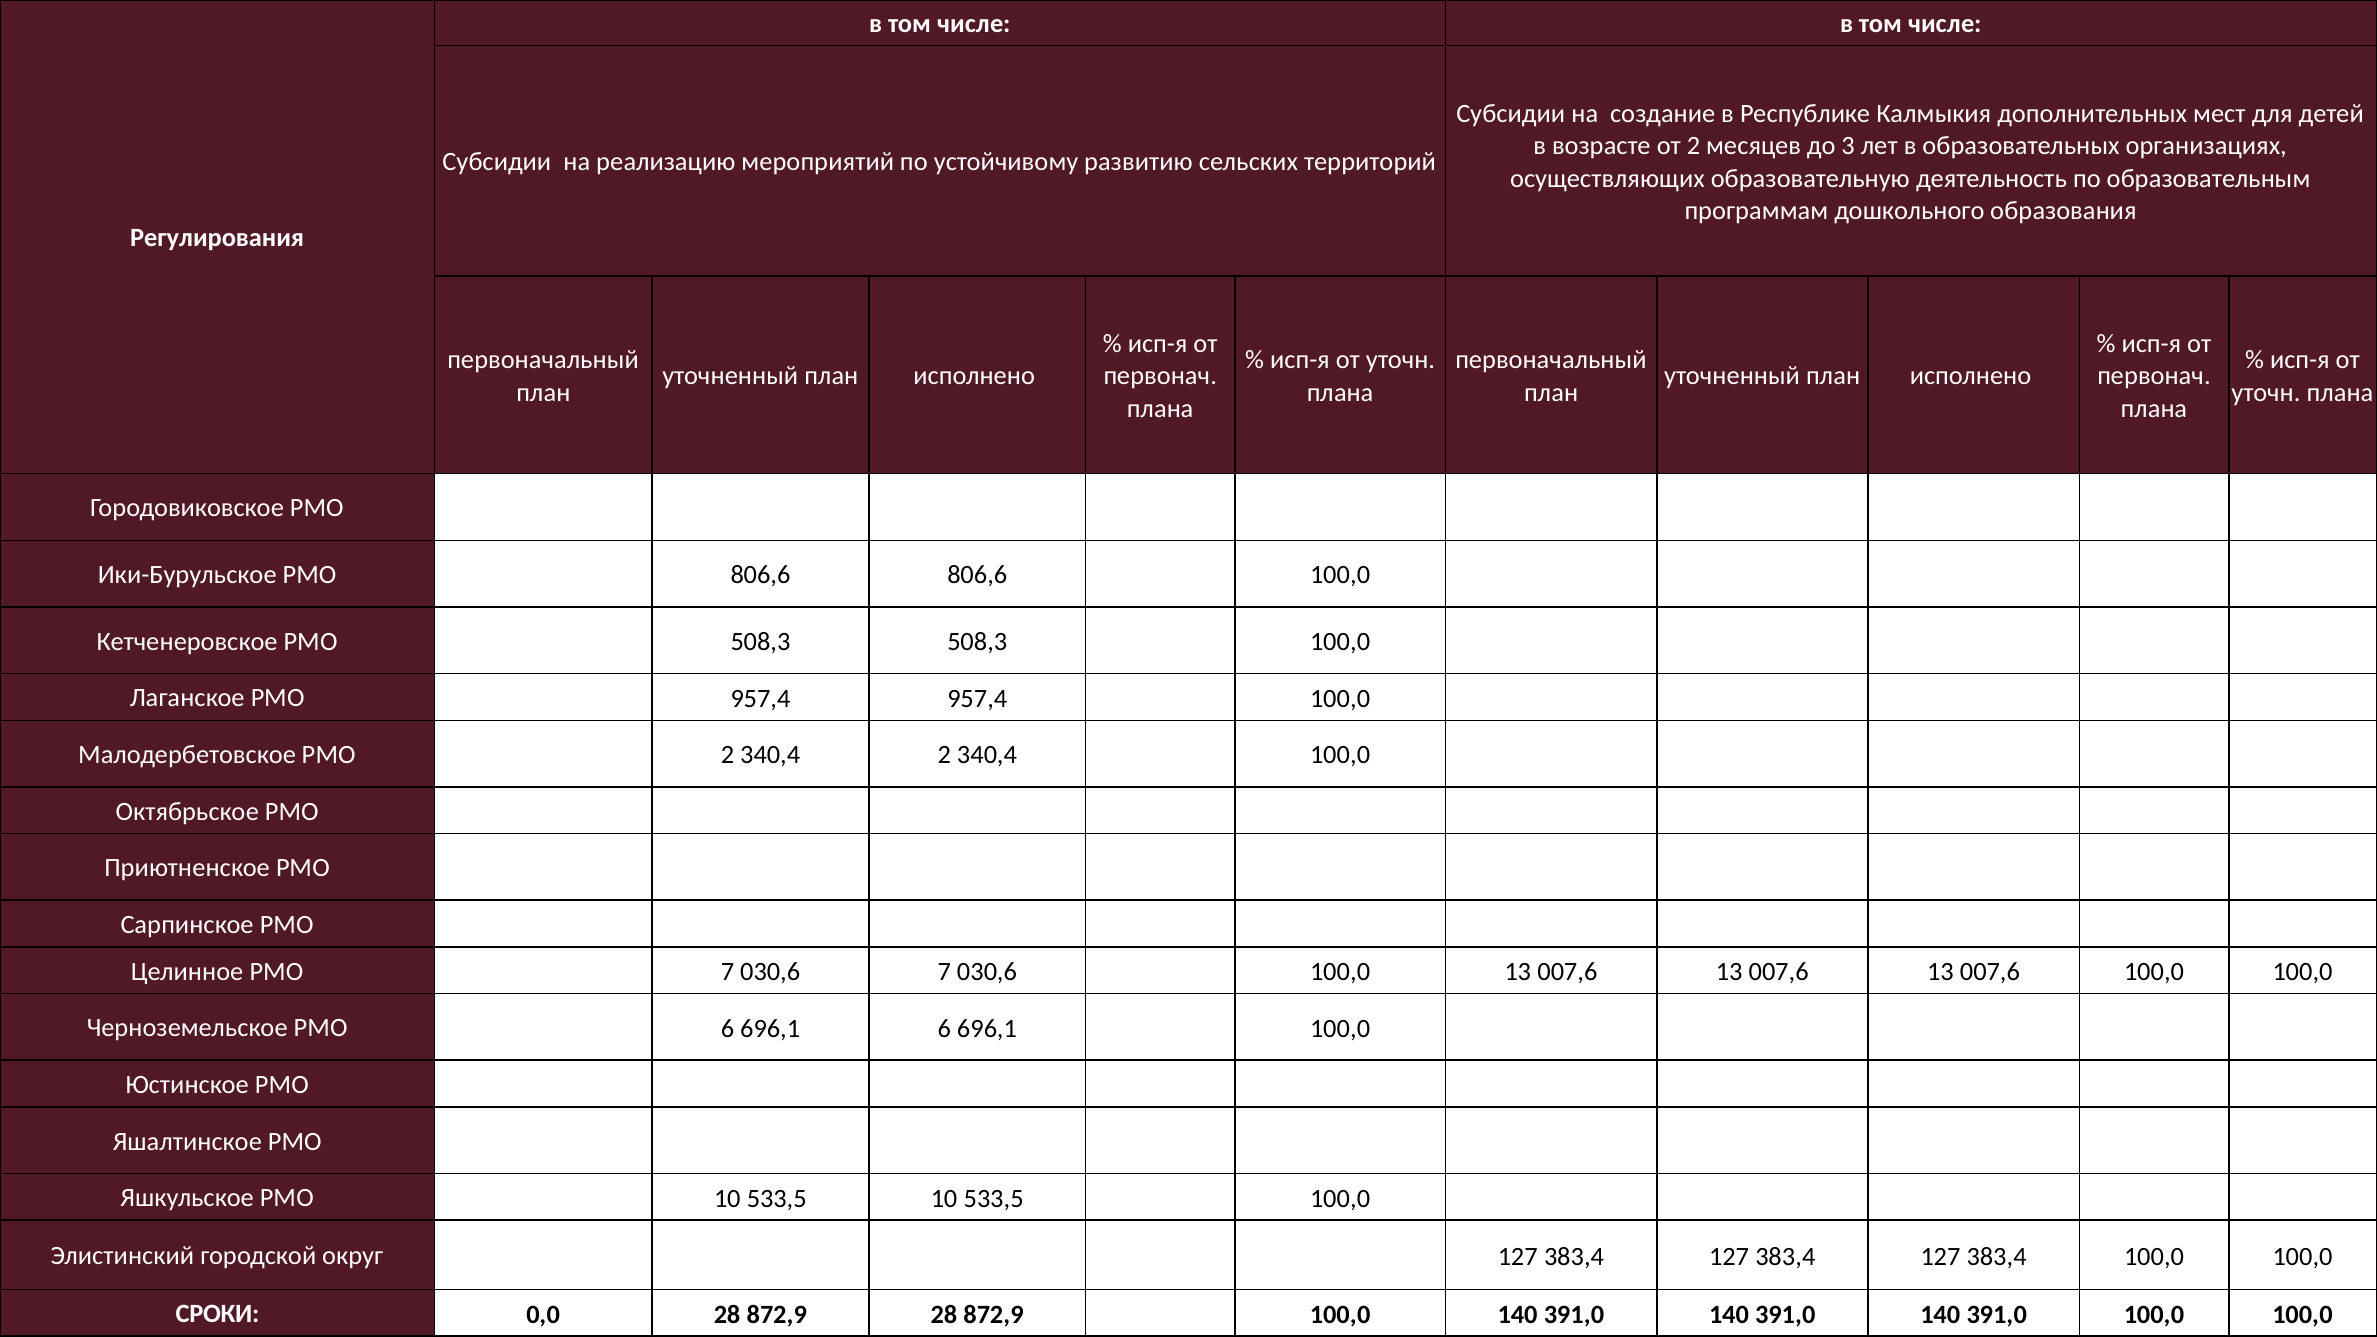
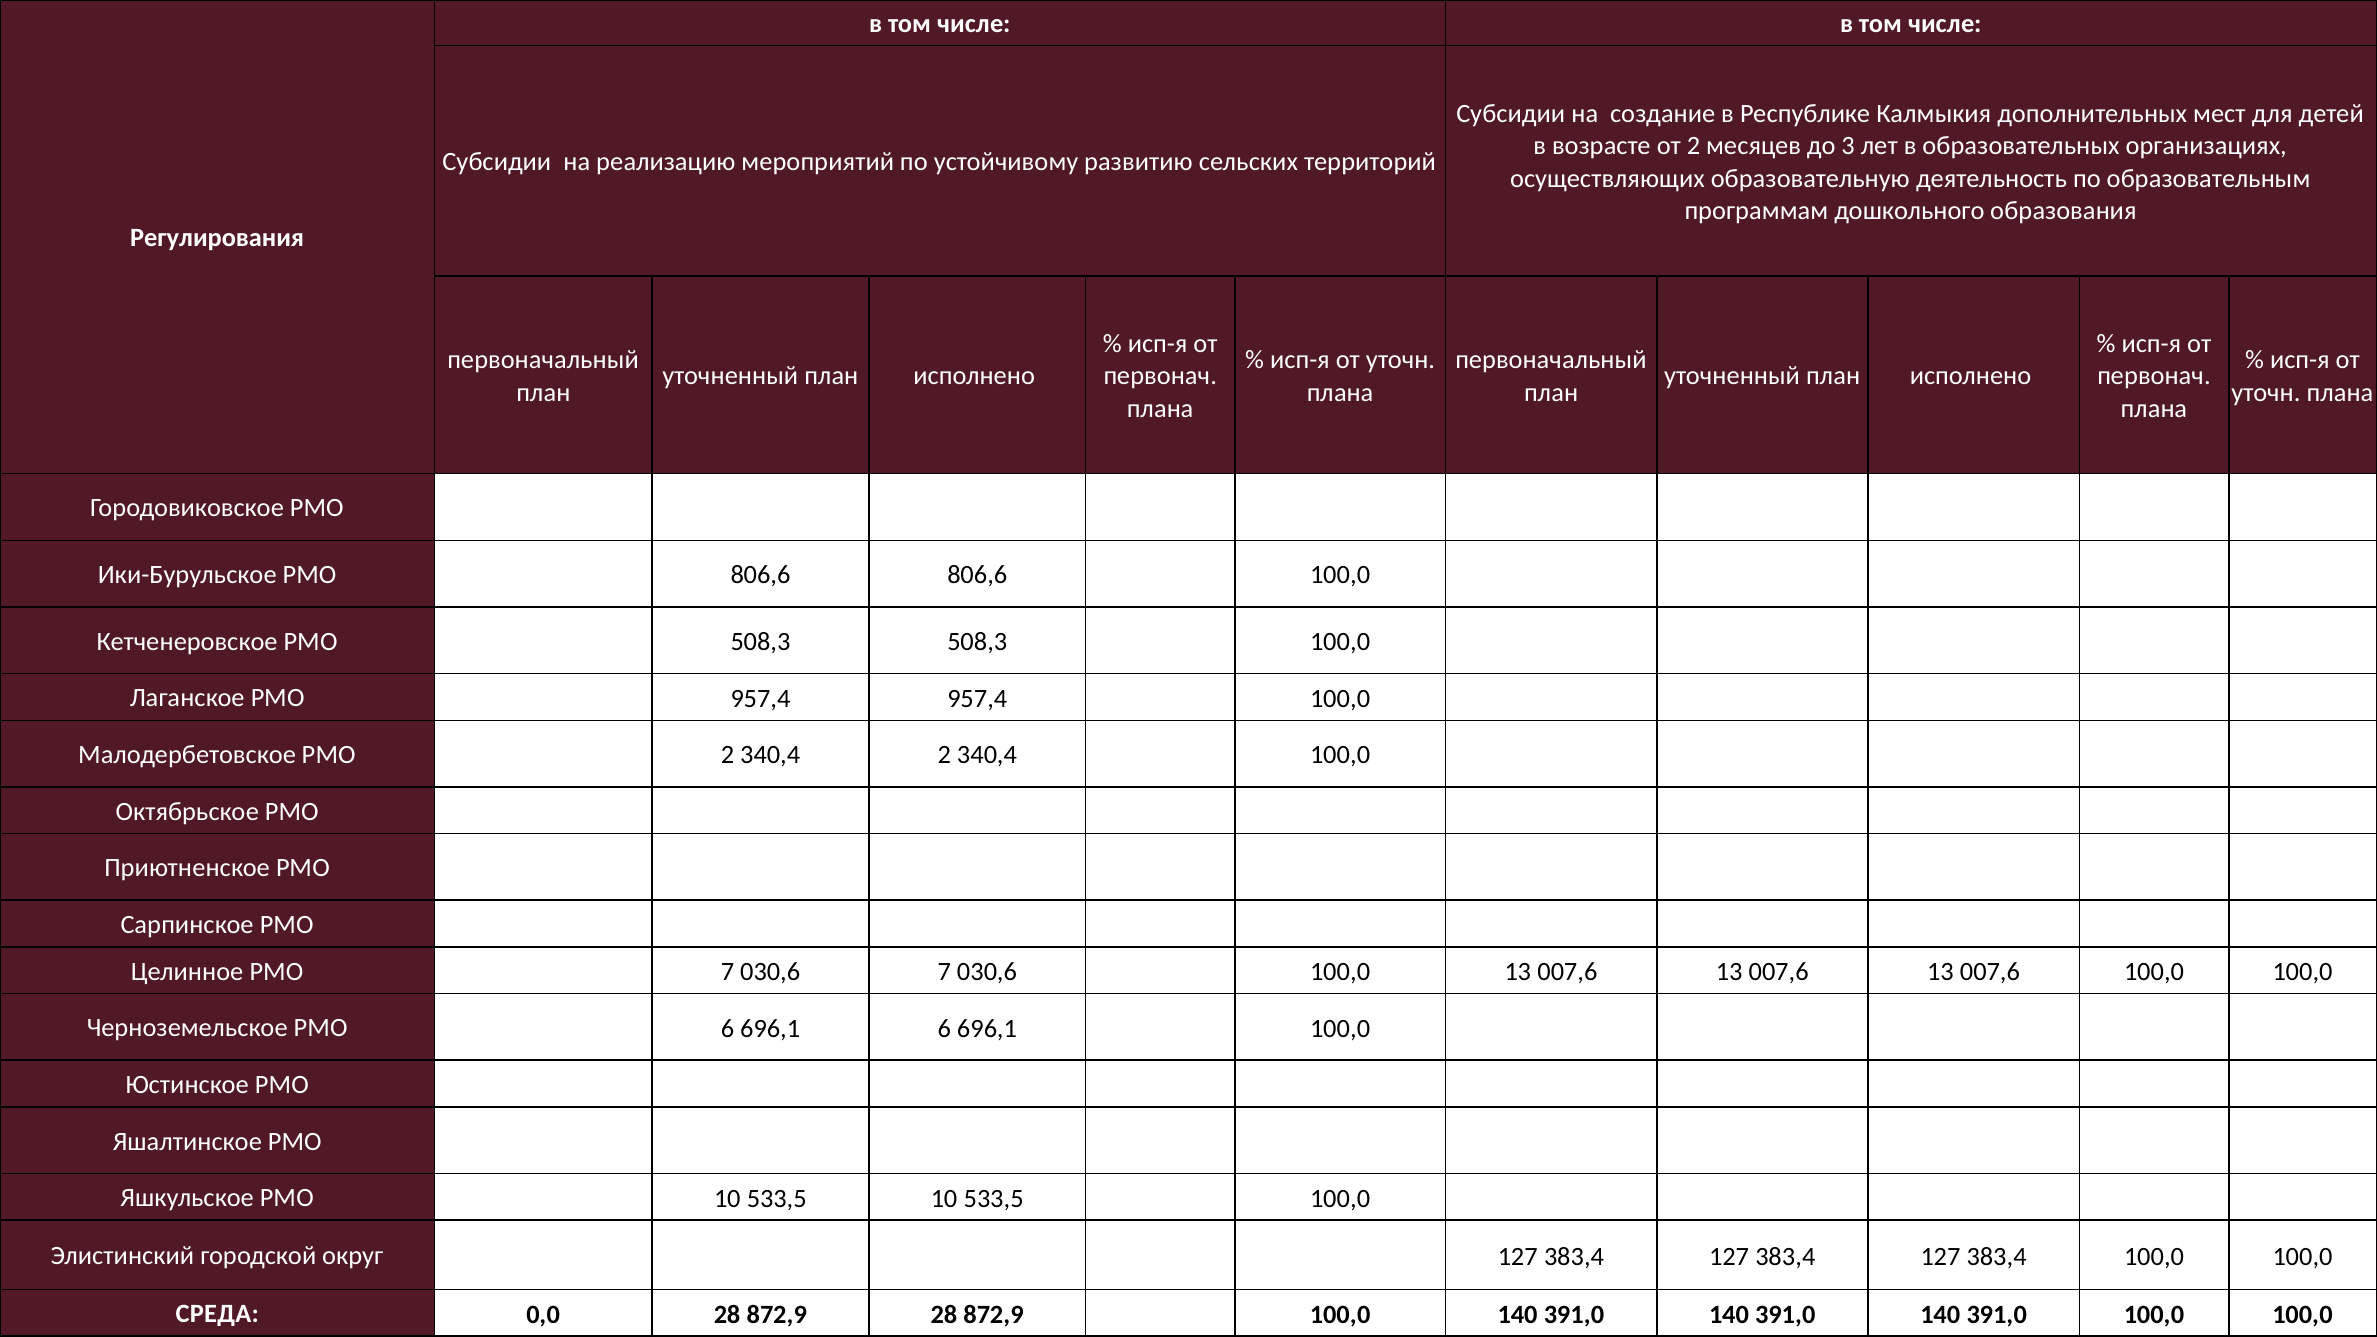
СРОКИ: СРОКИ -> СРЕДА (217, 1314)
